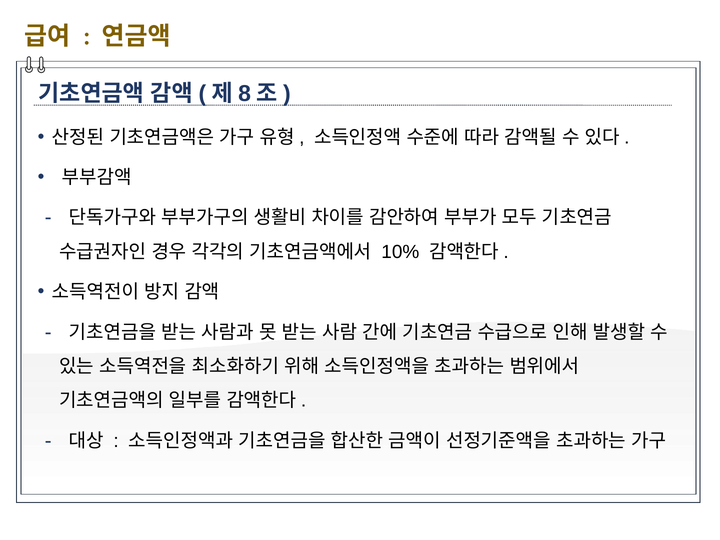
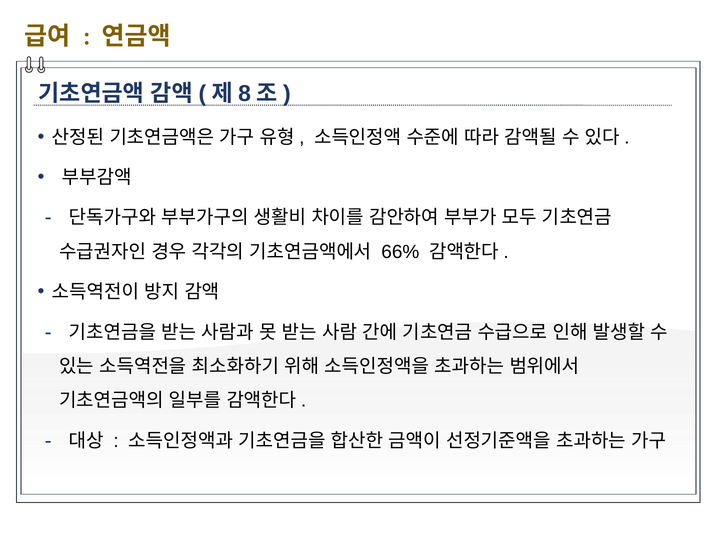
10%: 10% -> 66% (400, 252)
